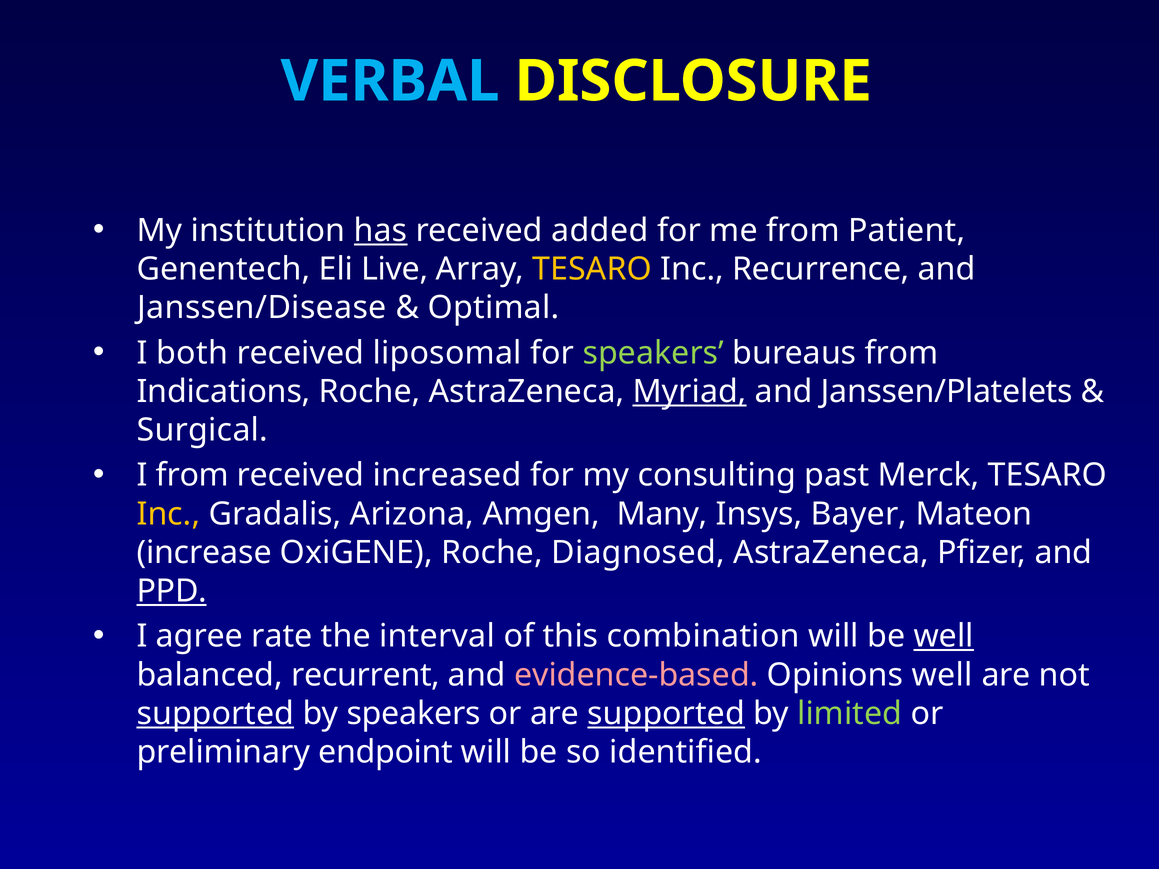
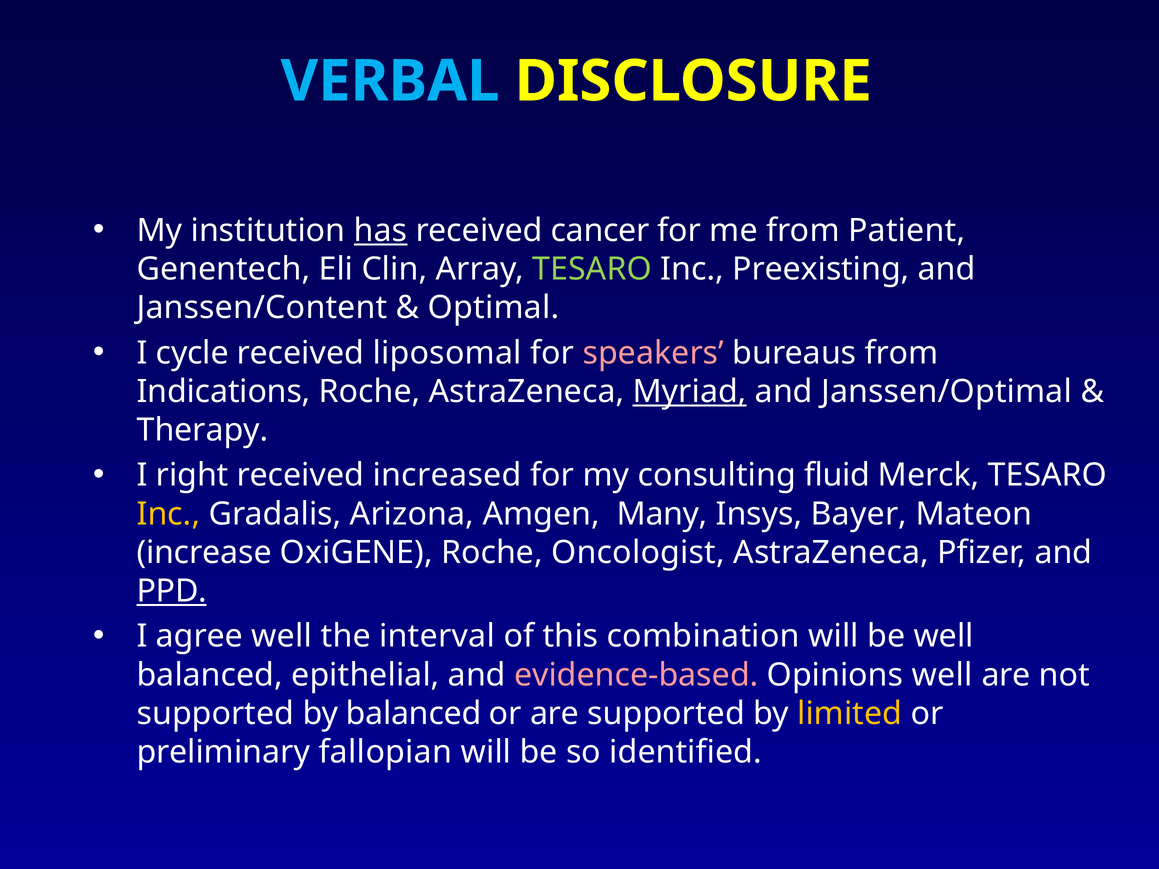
added: added -> cancer (600, 231)
Live: Live -> Clin (394, 269)
TESARO colour: yellow -> light green (592, 269)
Recurrence: Recurrence -> Preexisting (821, 269)
Janssen/Disease: Janssen/Disease -> Janssen/Content (262, 308)
both: both -> cycle (192, 353)
speakers colour: light green -> pink (653, 353)
Janssen/Platelets: Janssen/Platelets -> Janssen/Optimal (947, 392)
Surgical: Surgical -> Therapy (203, 430)
I from: from -> right (192, 475)
past: past -> fluid (837, 475)
Diagnosed: Diagnosed -> Oncologist (638, 553)
agree rate: rate -> well (282, 636)
well underline: present -> none (944, 636)
recurrent: recurrent -> epithelial (365, 675)
supported underline: present -> none (215, 714)
by speakers: speakers -> balanced (414, 714)
supported underline: present -> none (666, 714)
limited colour: light green -> yellow (850, 714)
endpoint: endpoint -> fallopian (385, 752)
